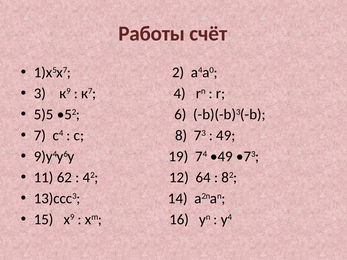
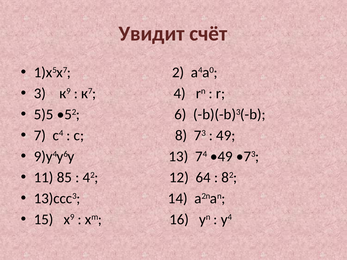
Работы: Работы -> Увидит (152, 34)
19: 19 -> 13 (179, 157)
62: 62 -> 85 (64, 178)
